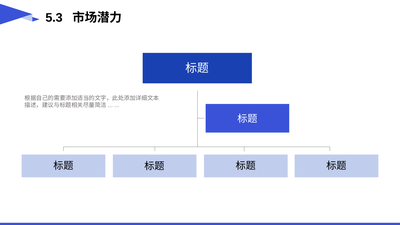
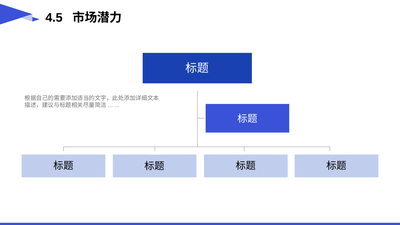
5.3: 5.3 -> 4.5 (54, 18)
